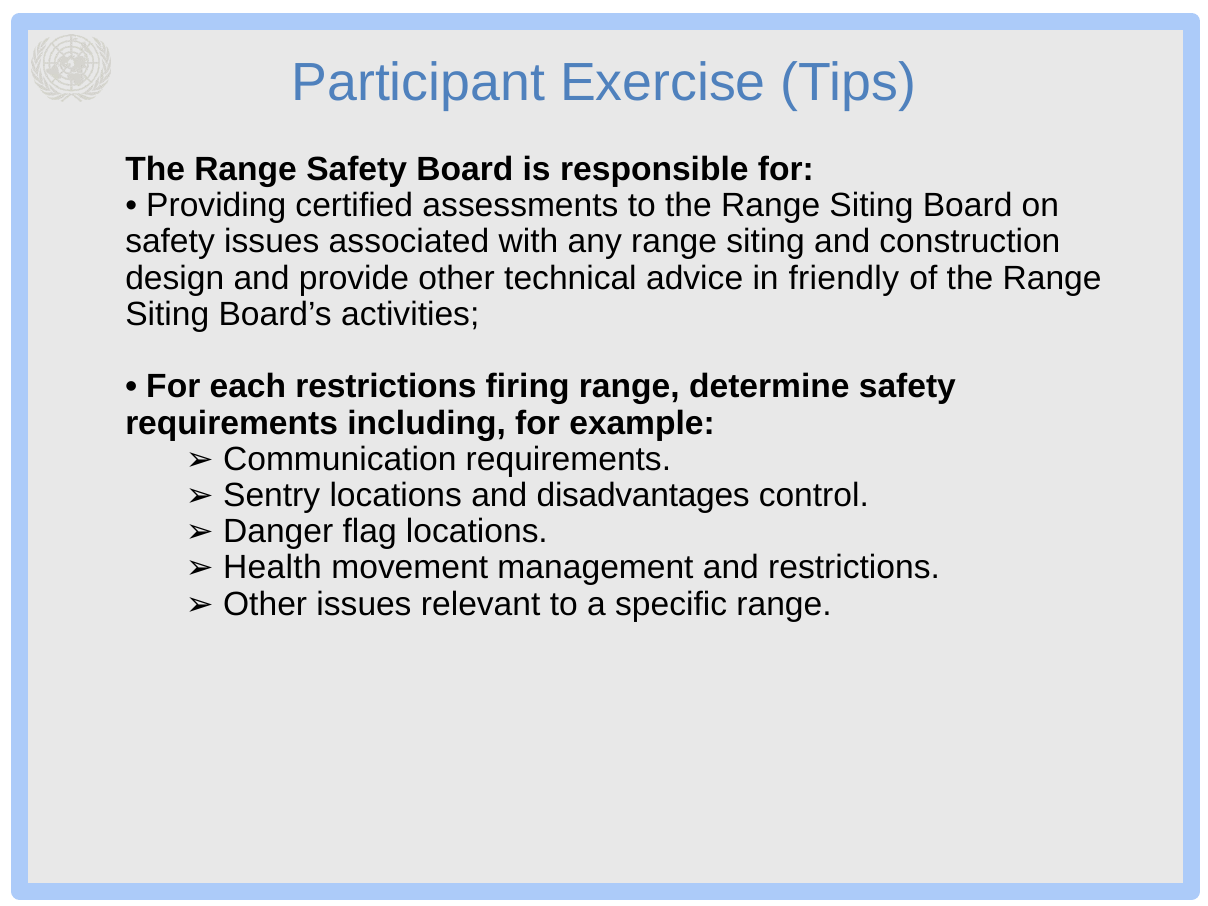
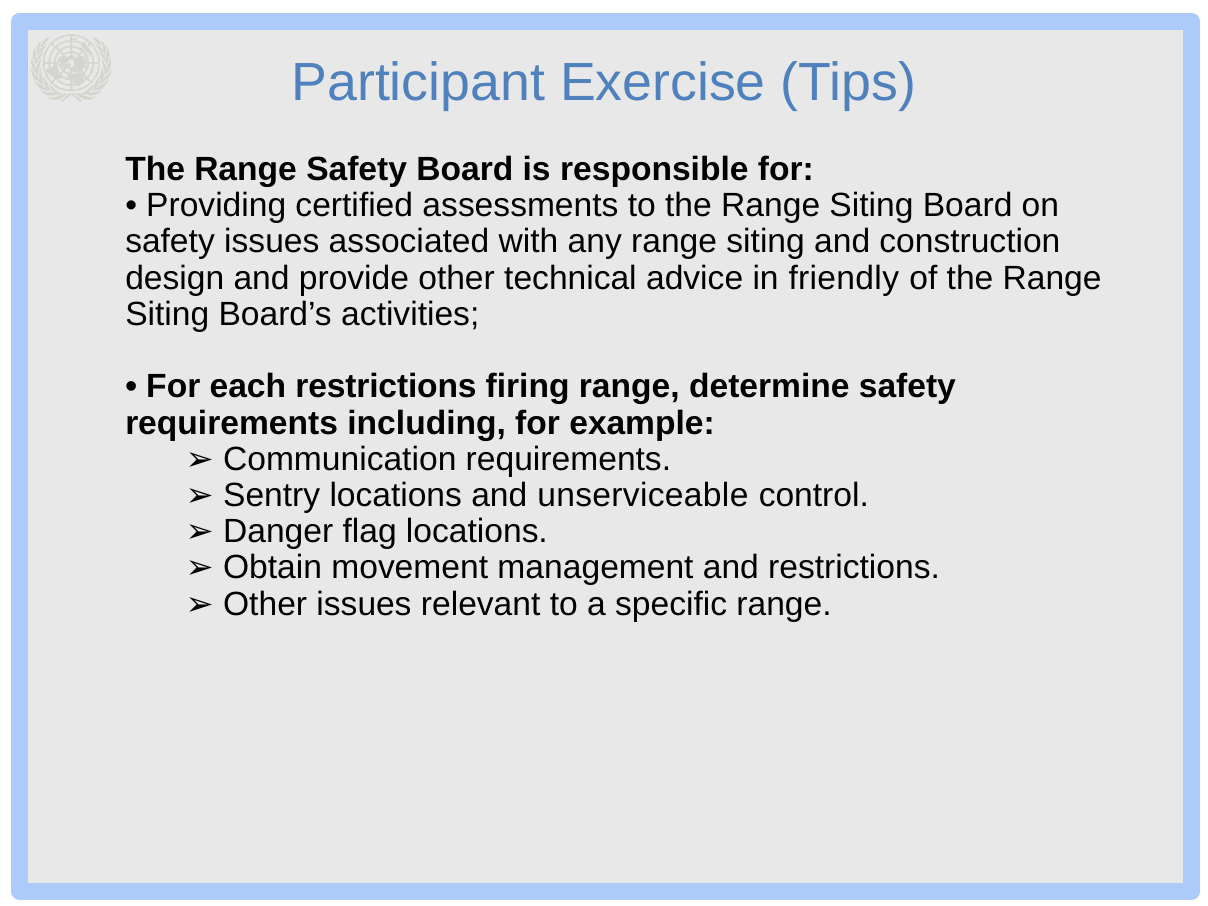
disadvantages: disadvantages -> unserviceable (643, 495)
Health: Health -> Obtain (273, 568)
